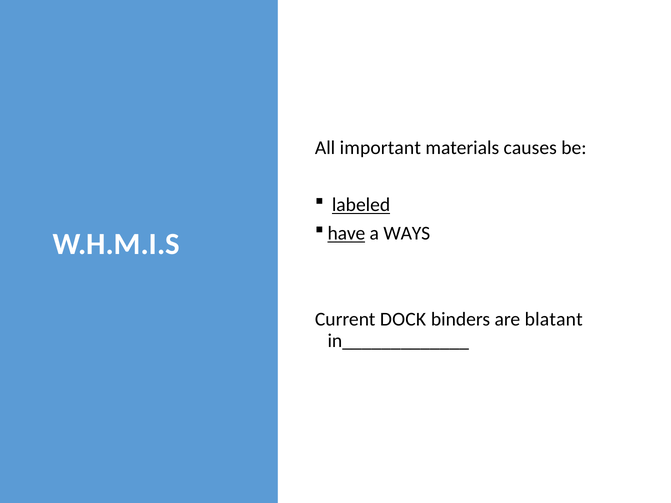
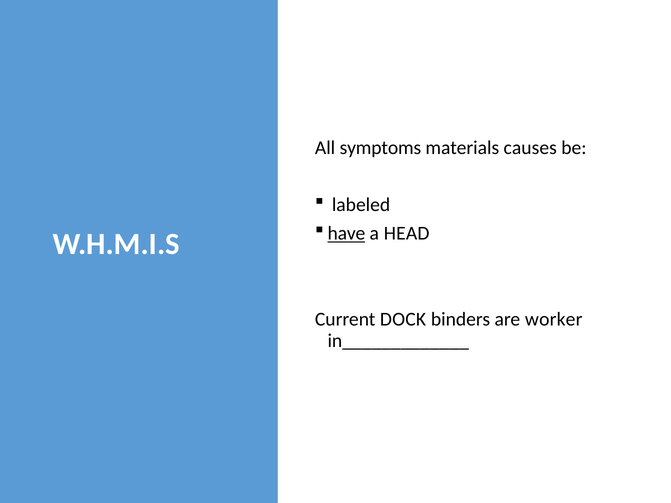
important: important -> symptoms (380, 148)
labeled underline: present -> none (361, 205)
WAYS: WAYS -> HEAD (407, 234)
blatant: blatant -> worker (554, 319)
